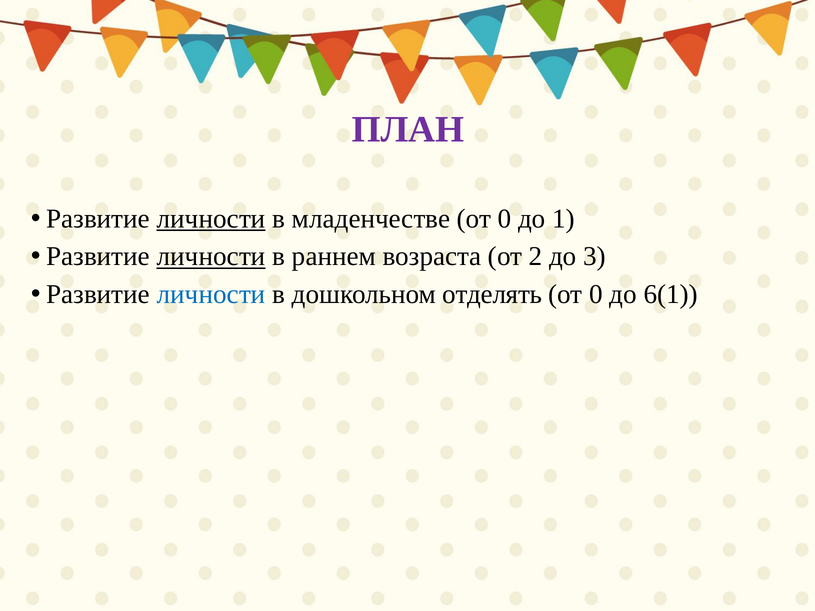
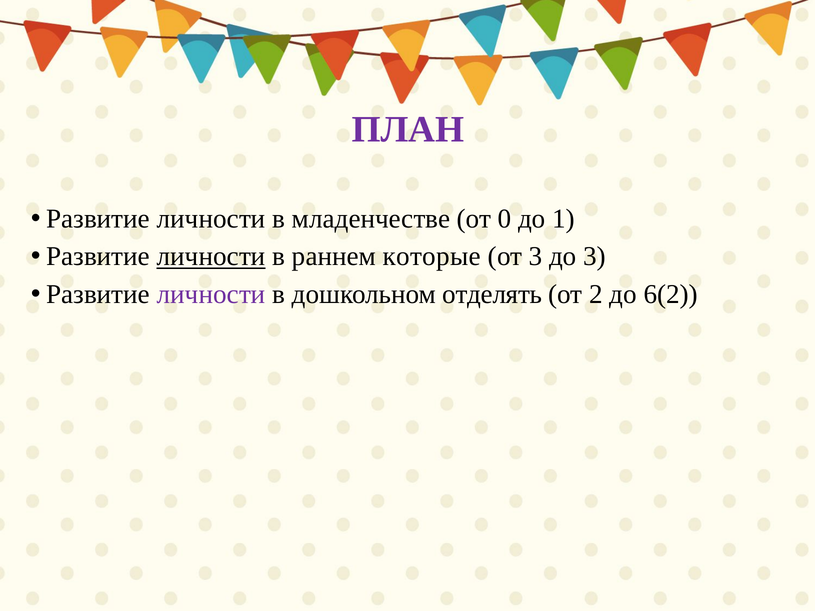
личности underline: present -> none (211, 219)
возраста: возраста -> которые (432, 257)
от 2: 2 -> 3 (536, 257)
личности colour: blue -> purple (211, 294)
0: 0 -> 2 (596, 294)
6(1: 6(1 -> 6(2 (671, 294)
